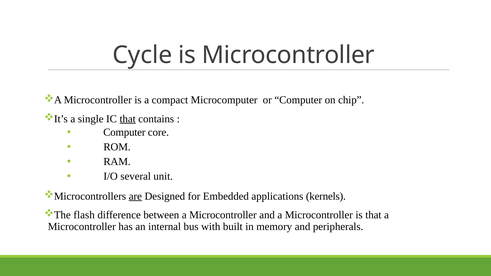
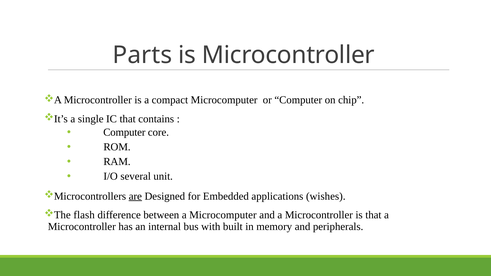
Cycle: Cycle -> Parts (142, 55)
that underline: present -> none (128, 119)
kernels: kernels -> wishes (326, 196)
between a Microcontroller: Microcontroller -> Microcomputer (223, 215)
